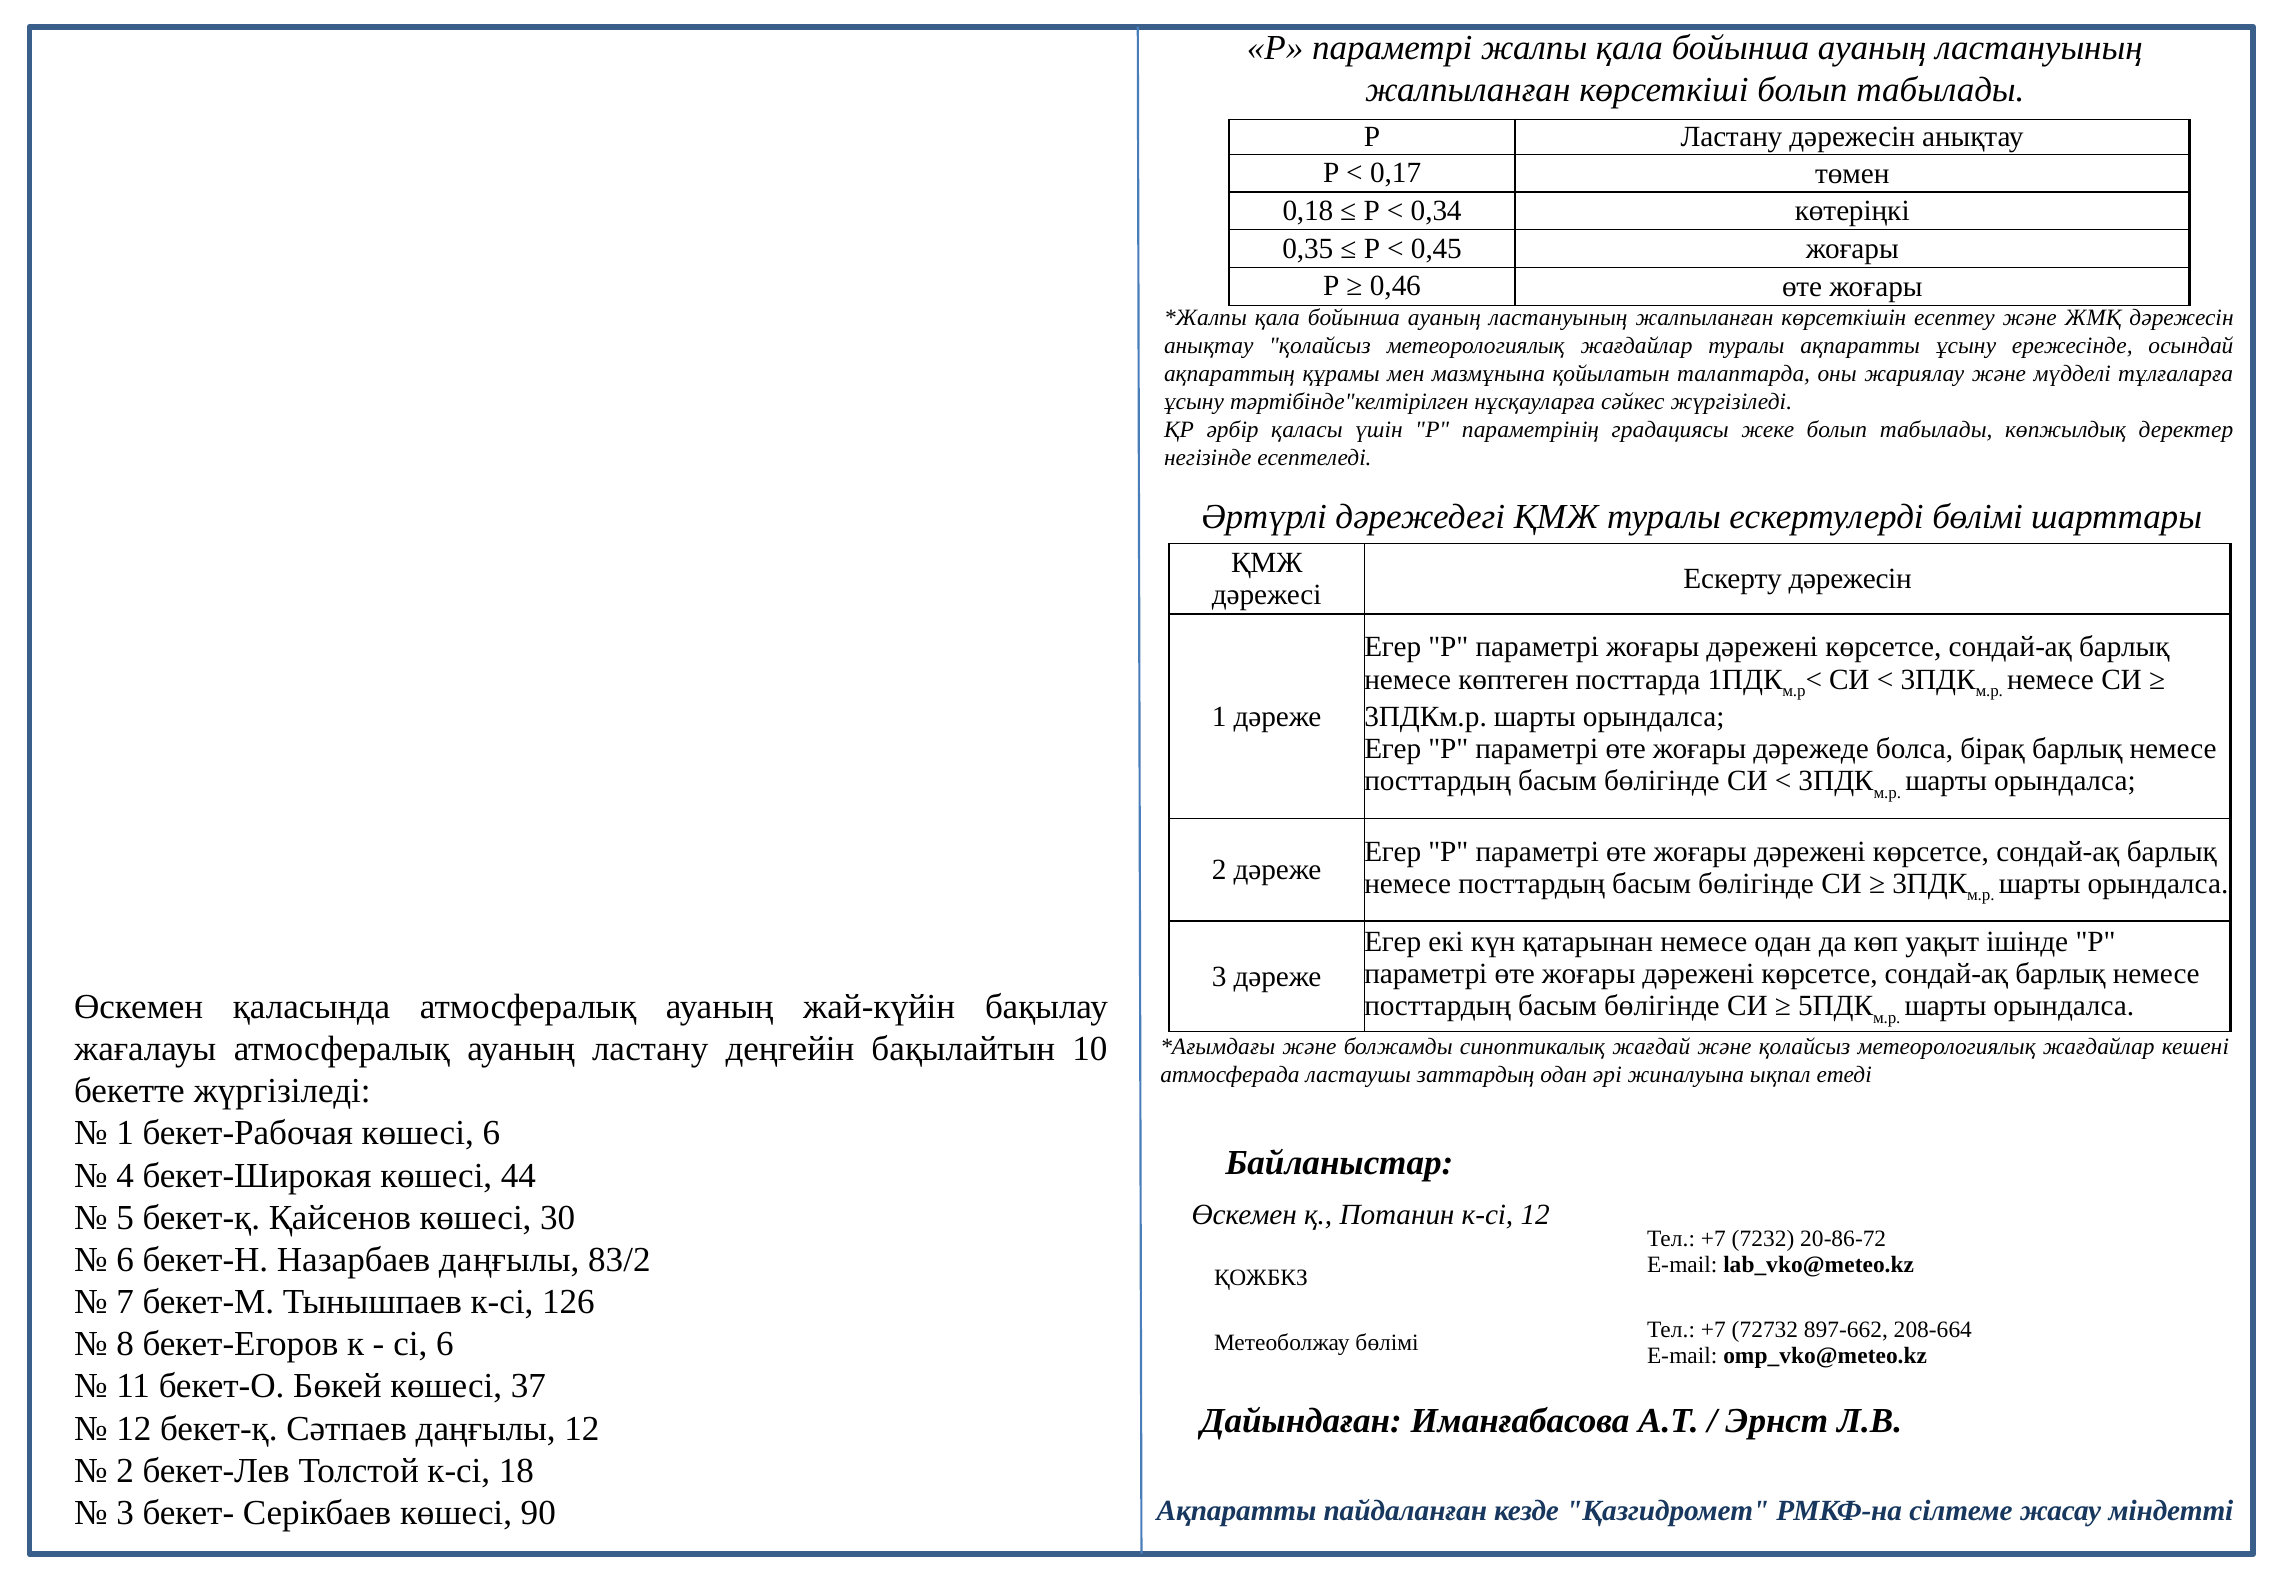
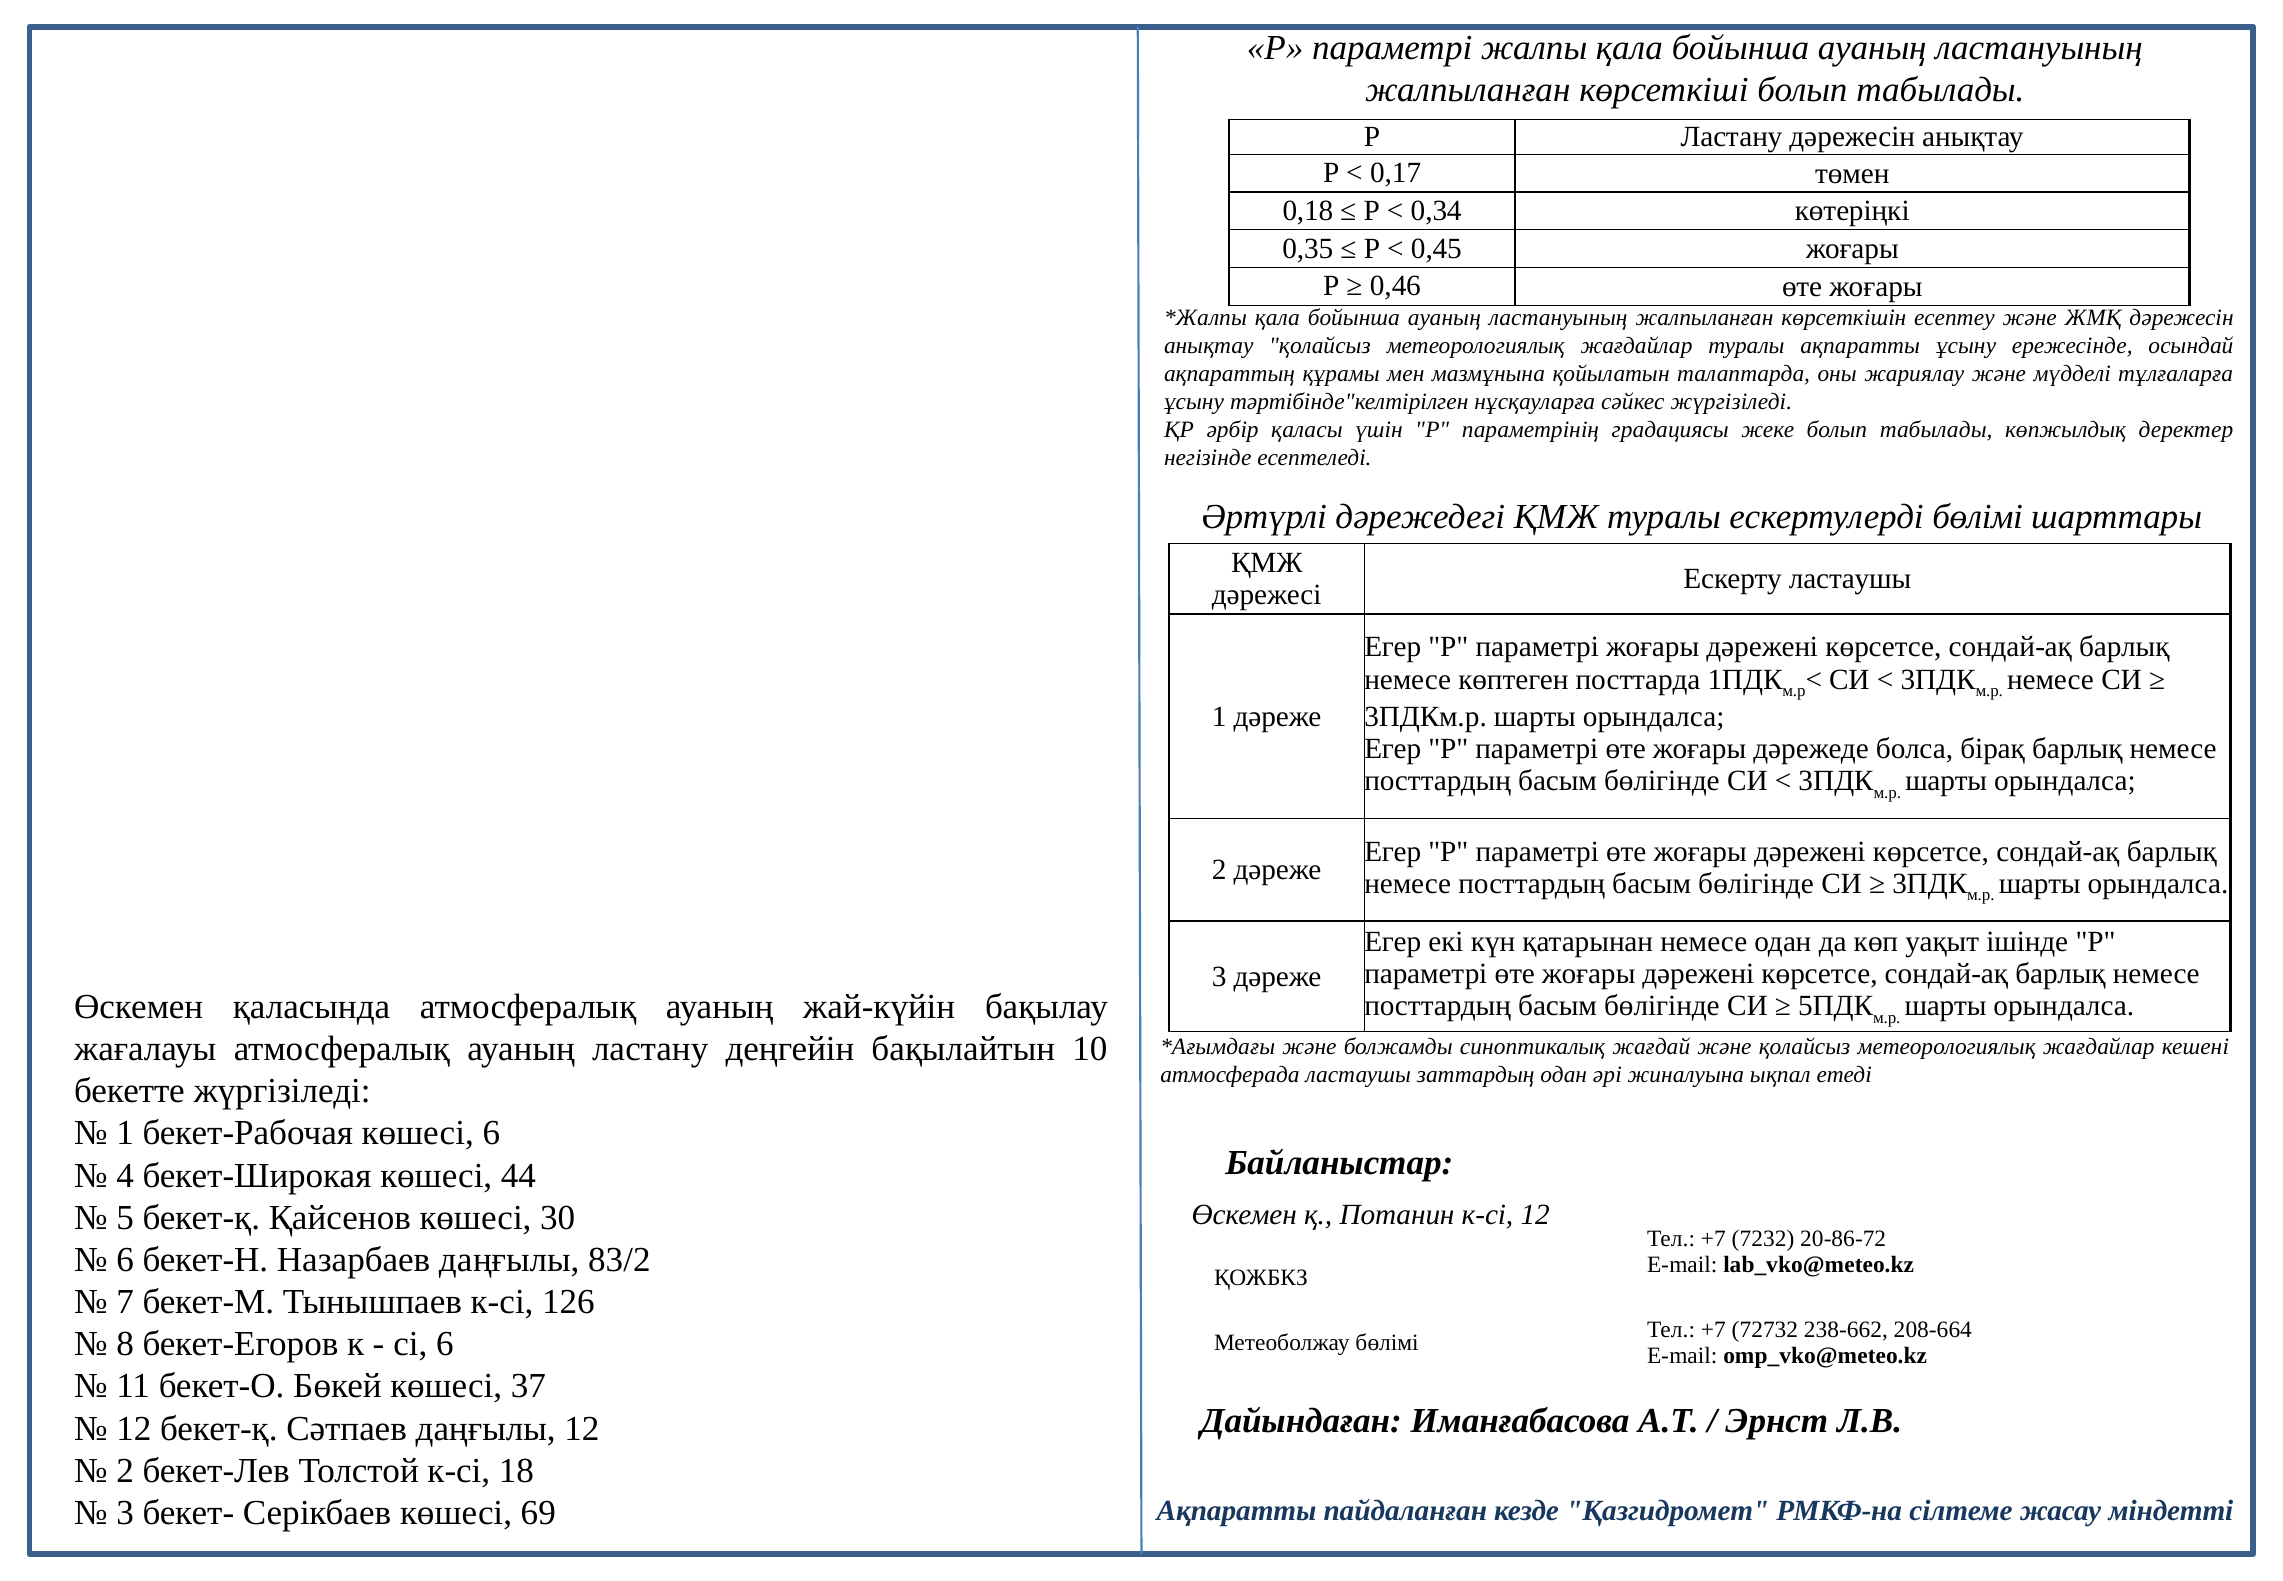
Ескерту дәрежесін: дәрежесін -> ластаушы (1850, 579)
897-662: 897-662 -> 238-662 (1846, 1329)
90: 90 -> 69 (538, 1512)
